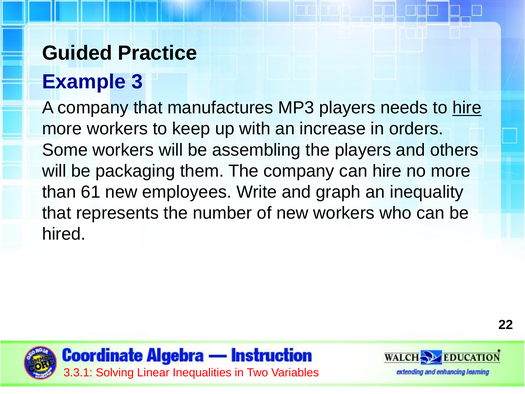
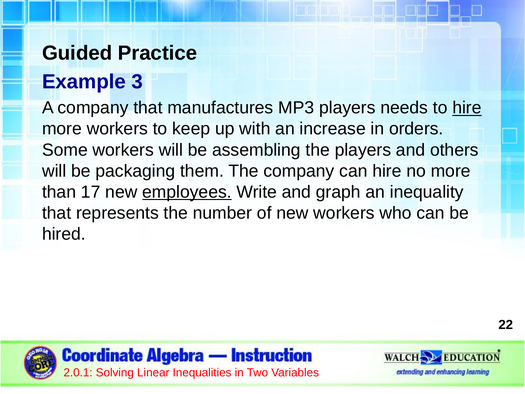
61: 61 -> 17 (91, 192)
employees underline: none -> present (187, 192)
3.3.1: 3.3.1 -> 2.0.1 (78, 372)
